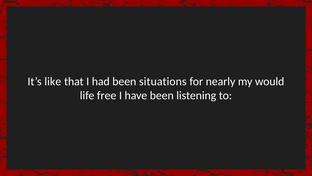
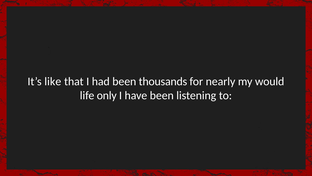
situations: situations -> thousands (163, 81)
free: free -> only (107, 95)
